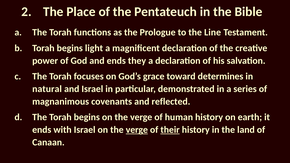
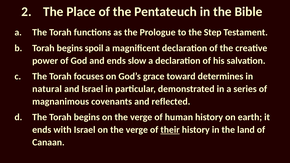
Line: Line -> Step (213, 32)
light: light -> spoil (94, 48)
they: they -> slow (137, 61)
verge underline: present -> none (137, 130)
